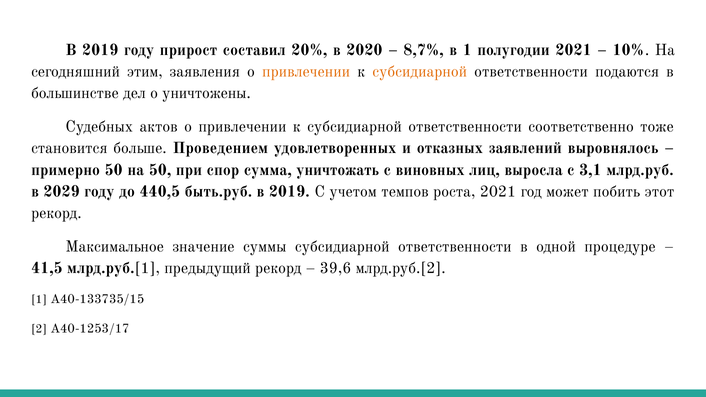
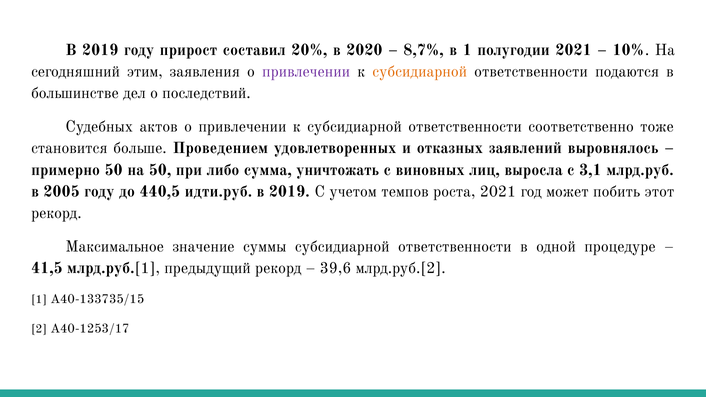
привлечении colour: orange -> purple (306, 72)
уничтожены: уничтожены -> последствий (206, 93)
спор: спор -> либо (223, 170)
2029: 2029 -> 2005 (62, 192)
быть.руб: быть.руб -> идти.руб (218, 192)
